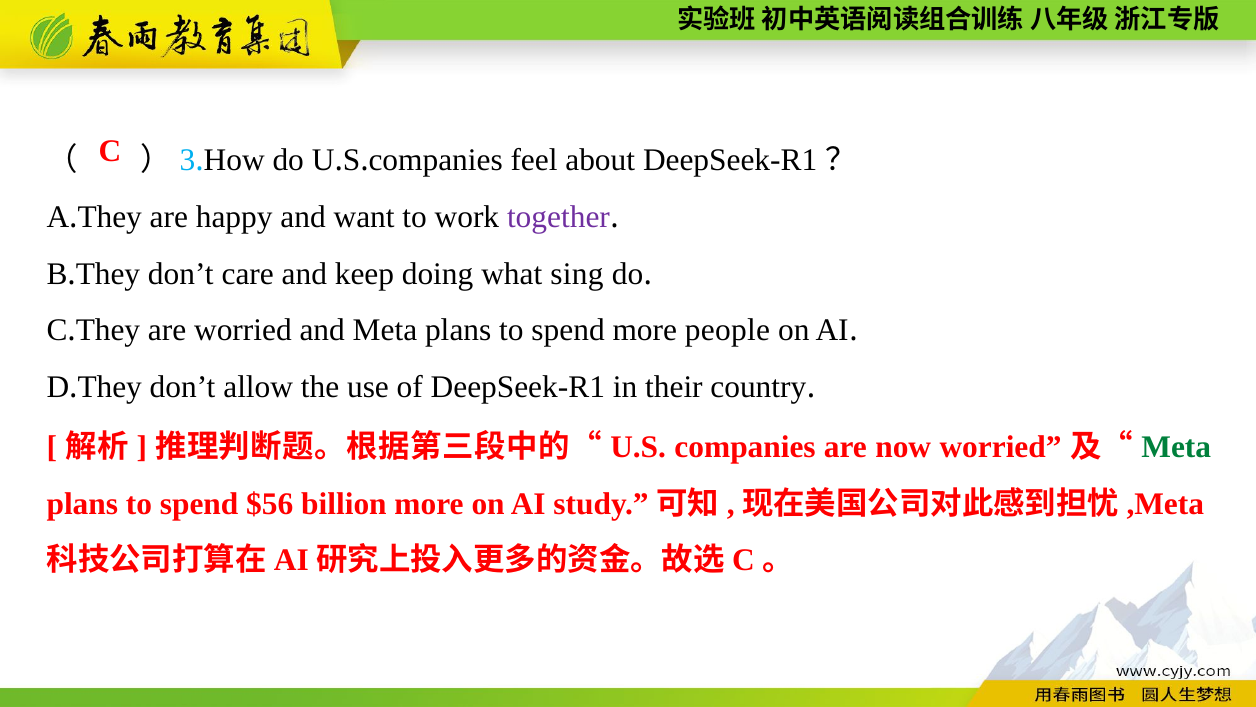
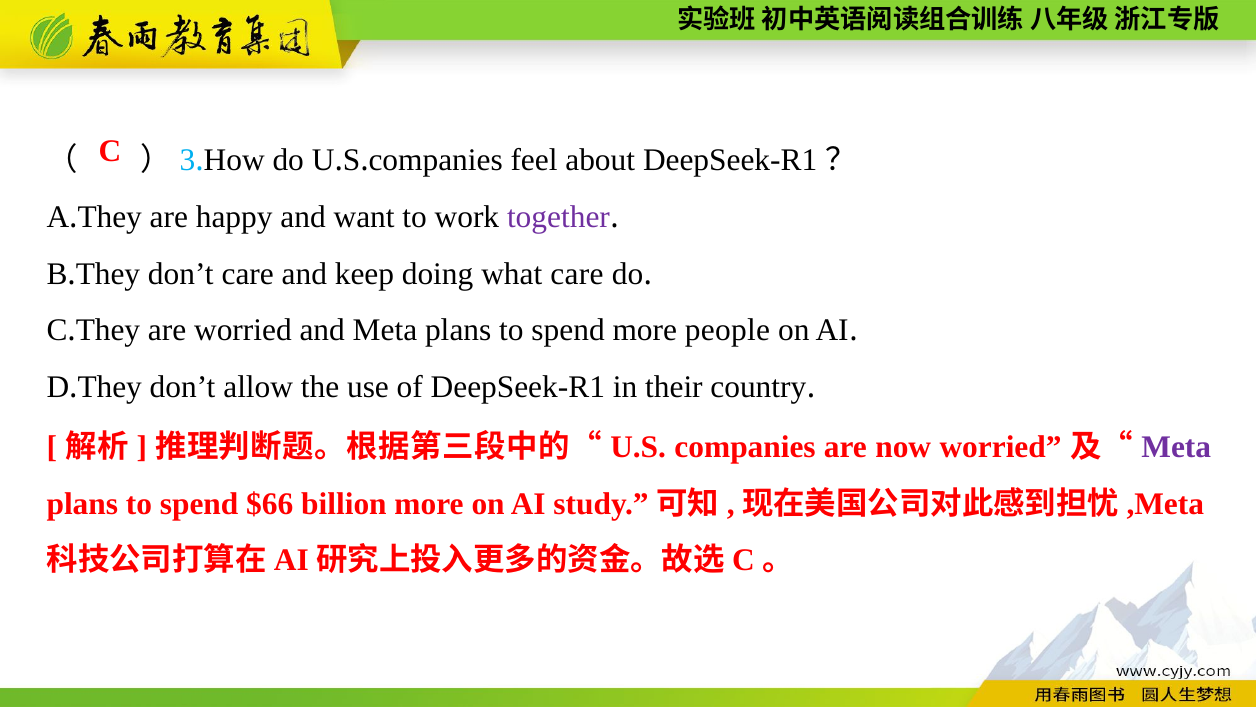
what sing: sing -> care (577, 274)
Meta colour: green -> purple (1176, 447)
$56: $56 -> $66 (270, 503)
